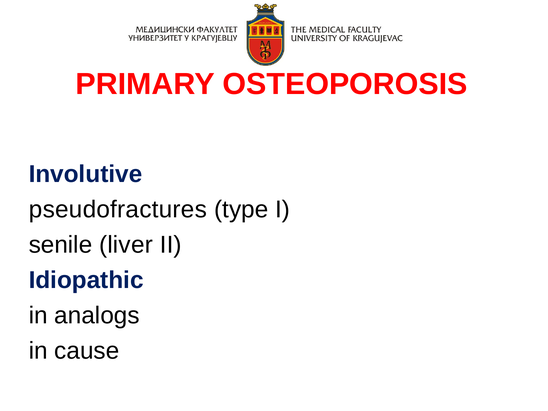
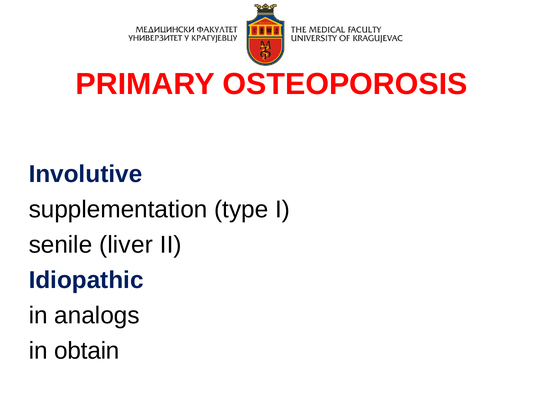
pseudofractures: pseudofractures -> supplementation (118, 210)
cause: cause -> obtain (87, 351)
